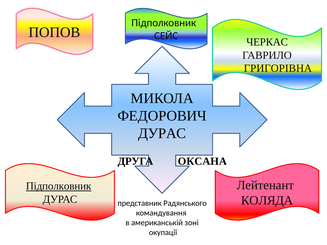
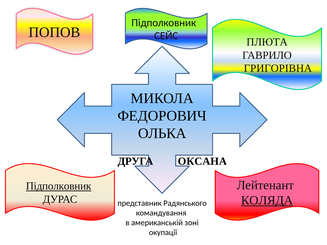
ЧЕРКАС: ЧЕРКАС -> ПЛЮТА (267, 42)
ДУРАС: ДУРАС -> ОЛЬКА (162, 133)
КОЛЯДА underline: none -> present (267, 201)
